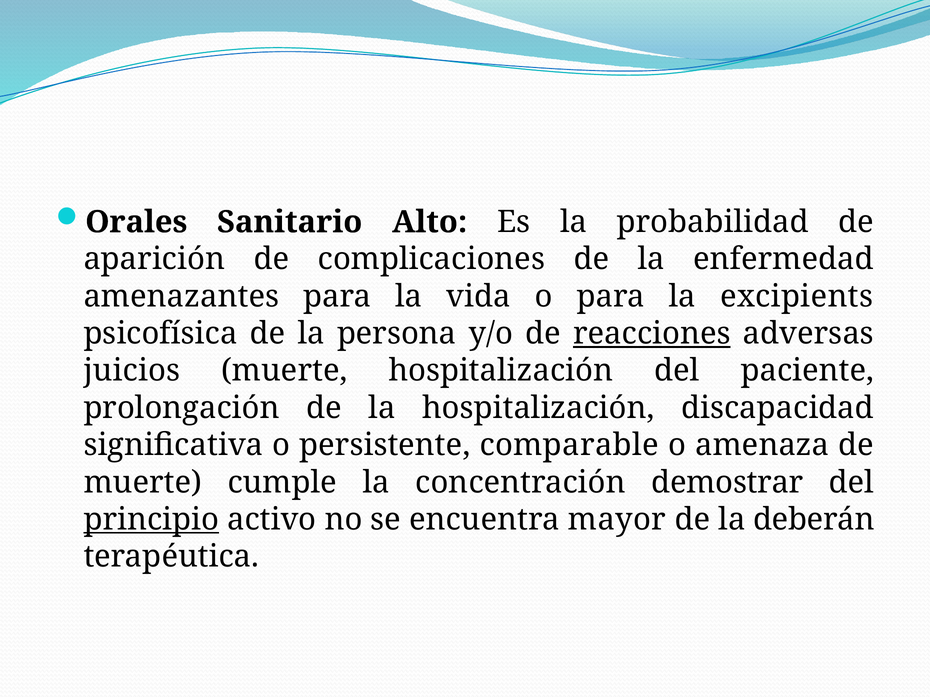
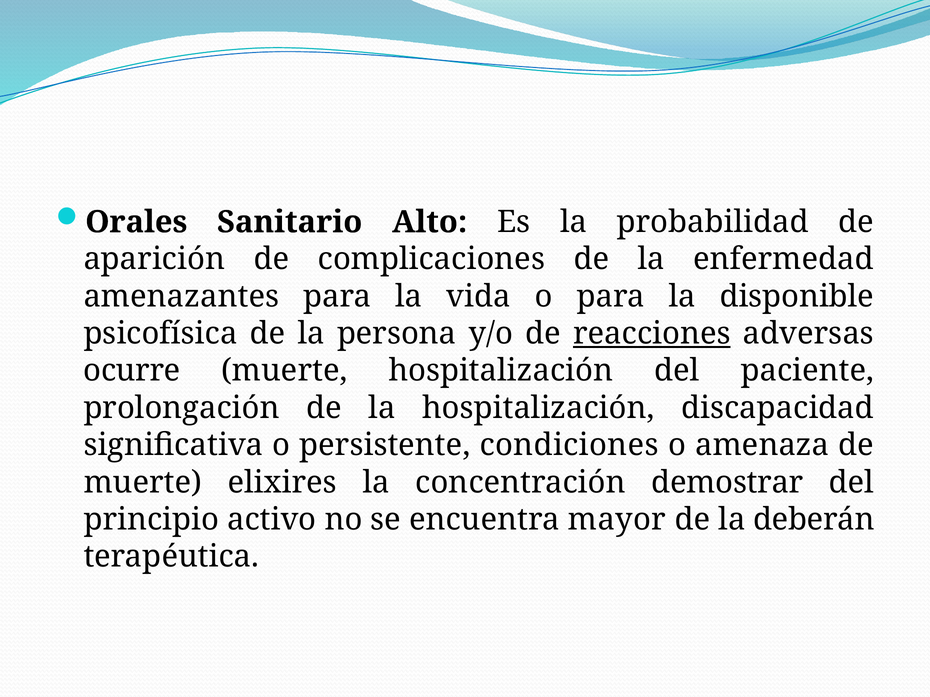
excipients: excipients -> disponible (797, 297)
juicios: juicios -> ocurre (132, 371)
comparable: comparable -> condiciones (569, 445)
cumple: cumple -> elixires (282, 483)
principio underline: present -> none (151, 520)
